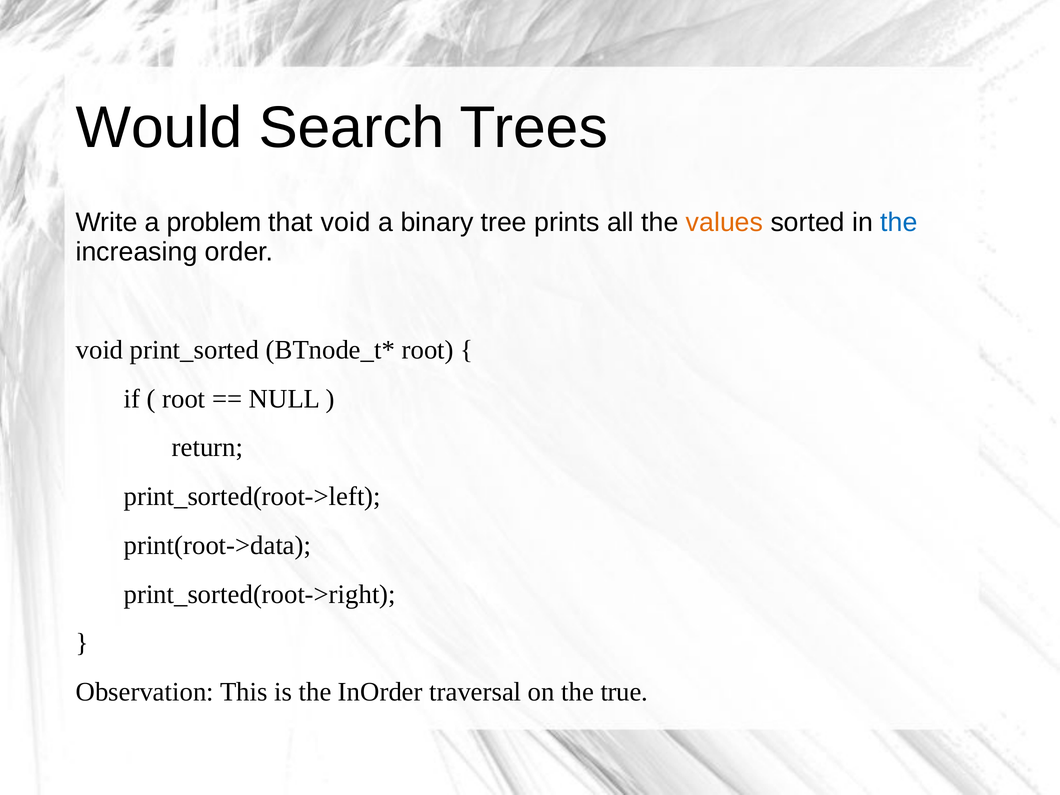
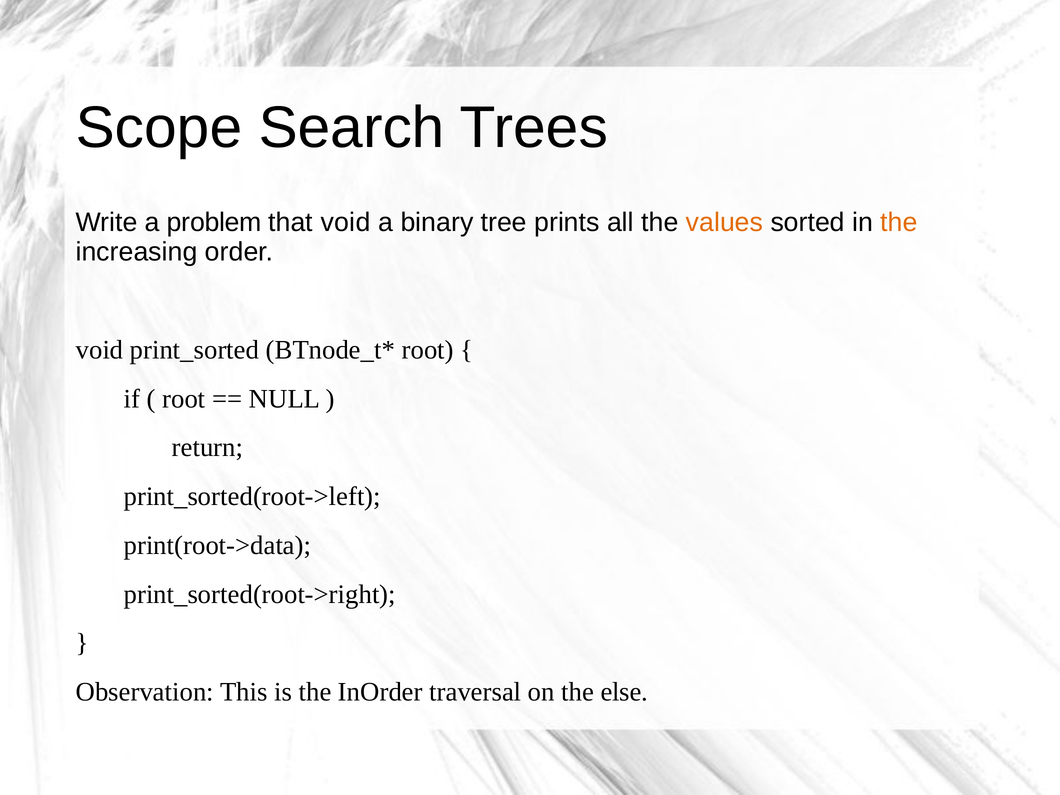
Would: Would -> Scope (159, 128)
the colour: blue -> orange (899, 222)
true: true -> else (624, 692)
